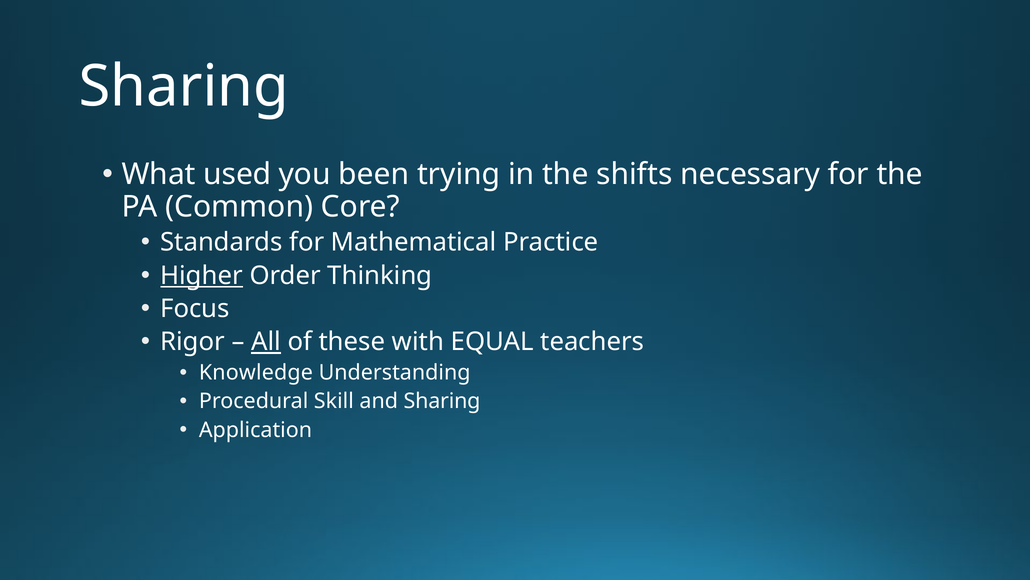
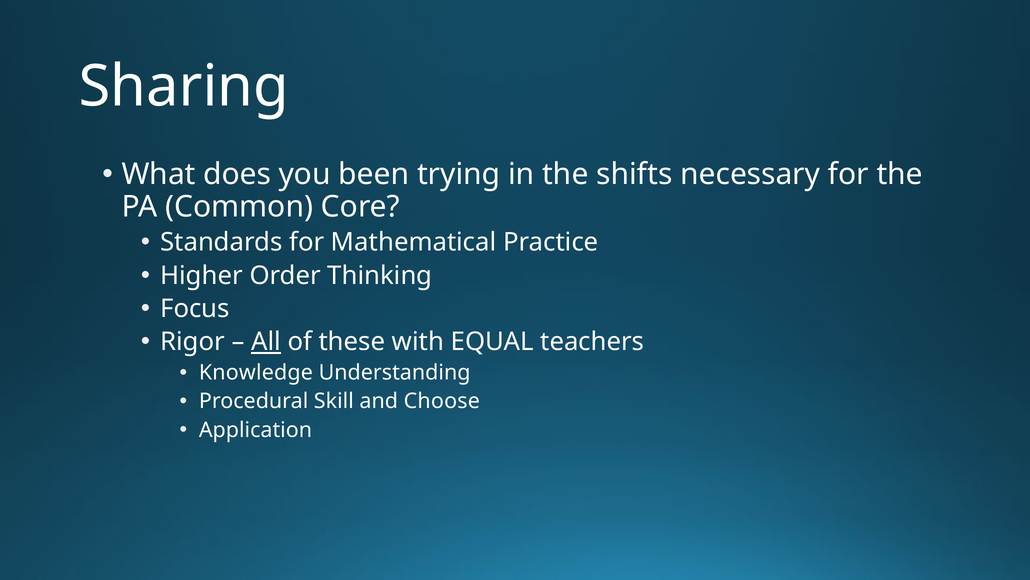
used: used -> does (237, 174)
Higher underline: present -> none (202, 275)
and Sharing: Sharing -> Choose (442, 401)
